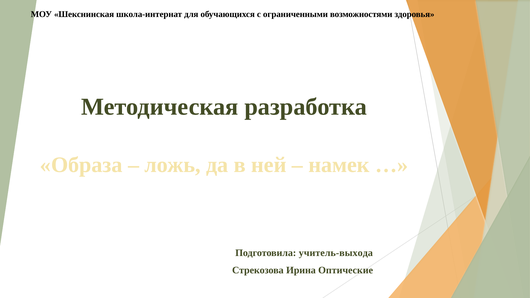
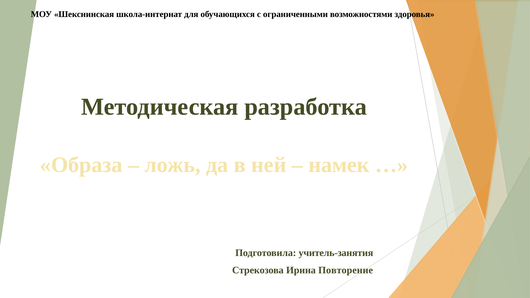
учитель-выхода: учитель-выхода -> учитель-занятия (336, 253)
Оптические: Оптические -> Повторение (346, 270)
